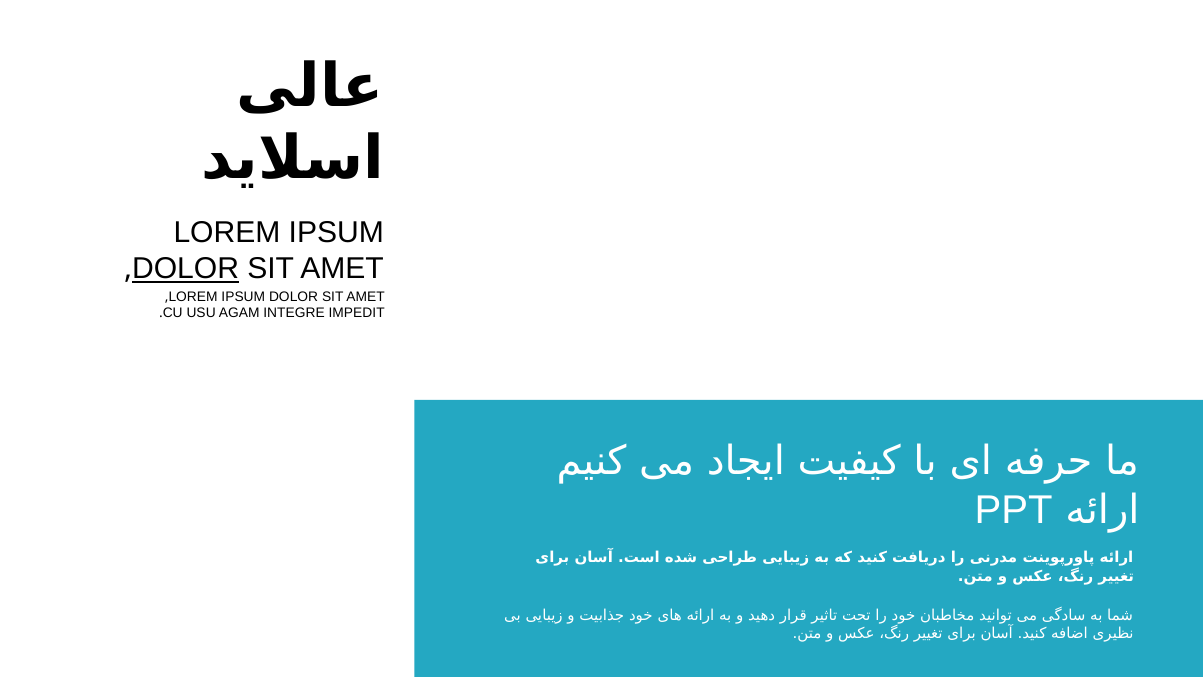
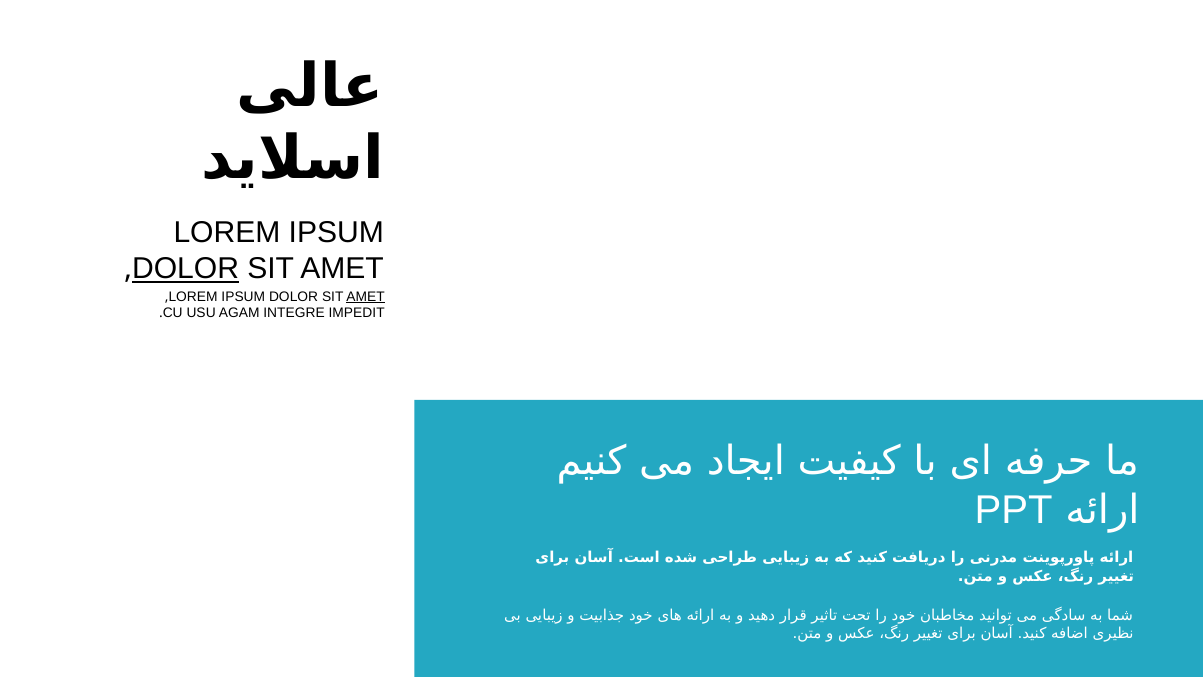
AMET underline: none -> present (366, 296)
